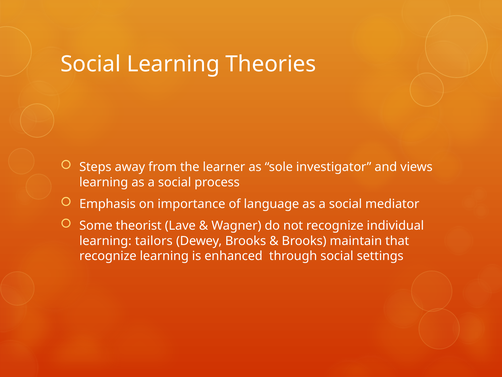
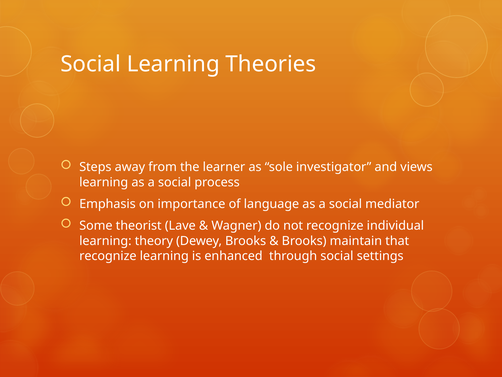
tailors: tailors -> theory (154, 241)
